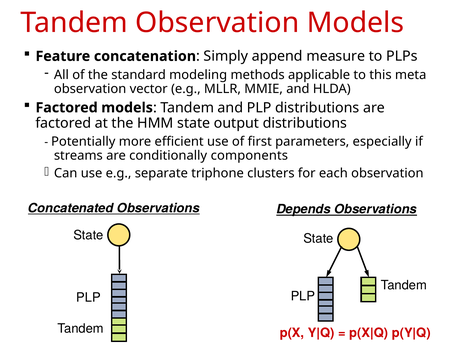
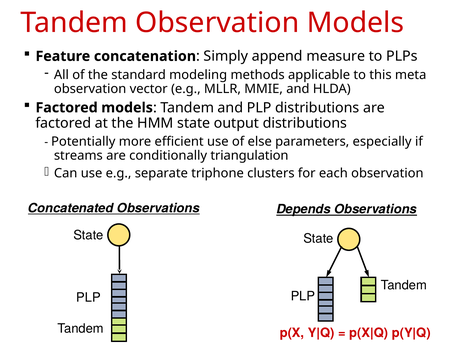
first: first -> else (260, 142)
components: components -> triangulation (249, 156)
